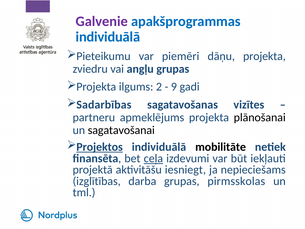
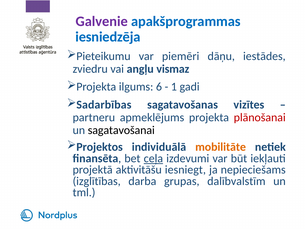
individuālā: individuālā -> iesniedzēja (108, 37)
dāņu projekta: projekta -> iestādes (264, 56)
angļu grupas: grupas -> vismaz (173, 69)
2: 2 -> 6 (159, 87)
9: 9 -> 1 (174, 87)
plānošanai colour: black -> red (260, 117)
Projektos underline: present -> none (100, 147)
mobilitāte colour: black -> orange (221, 147)
pirmsskolas: pirmsskolas -> dalībvalstīm (236, 181)
